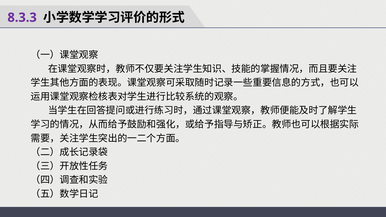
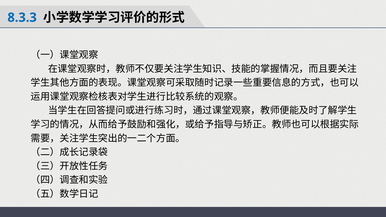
8.3.3 colour: purple -> blue (22, 18)
